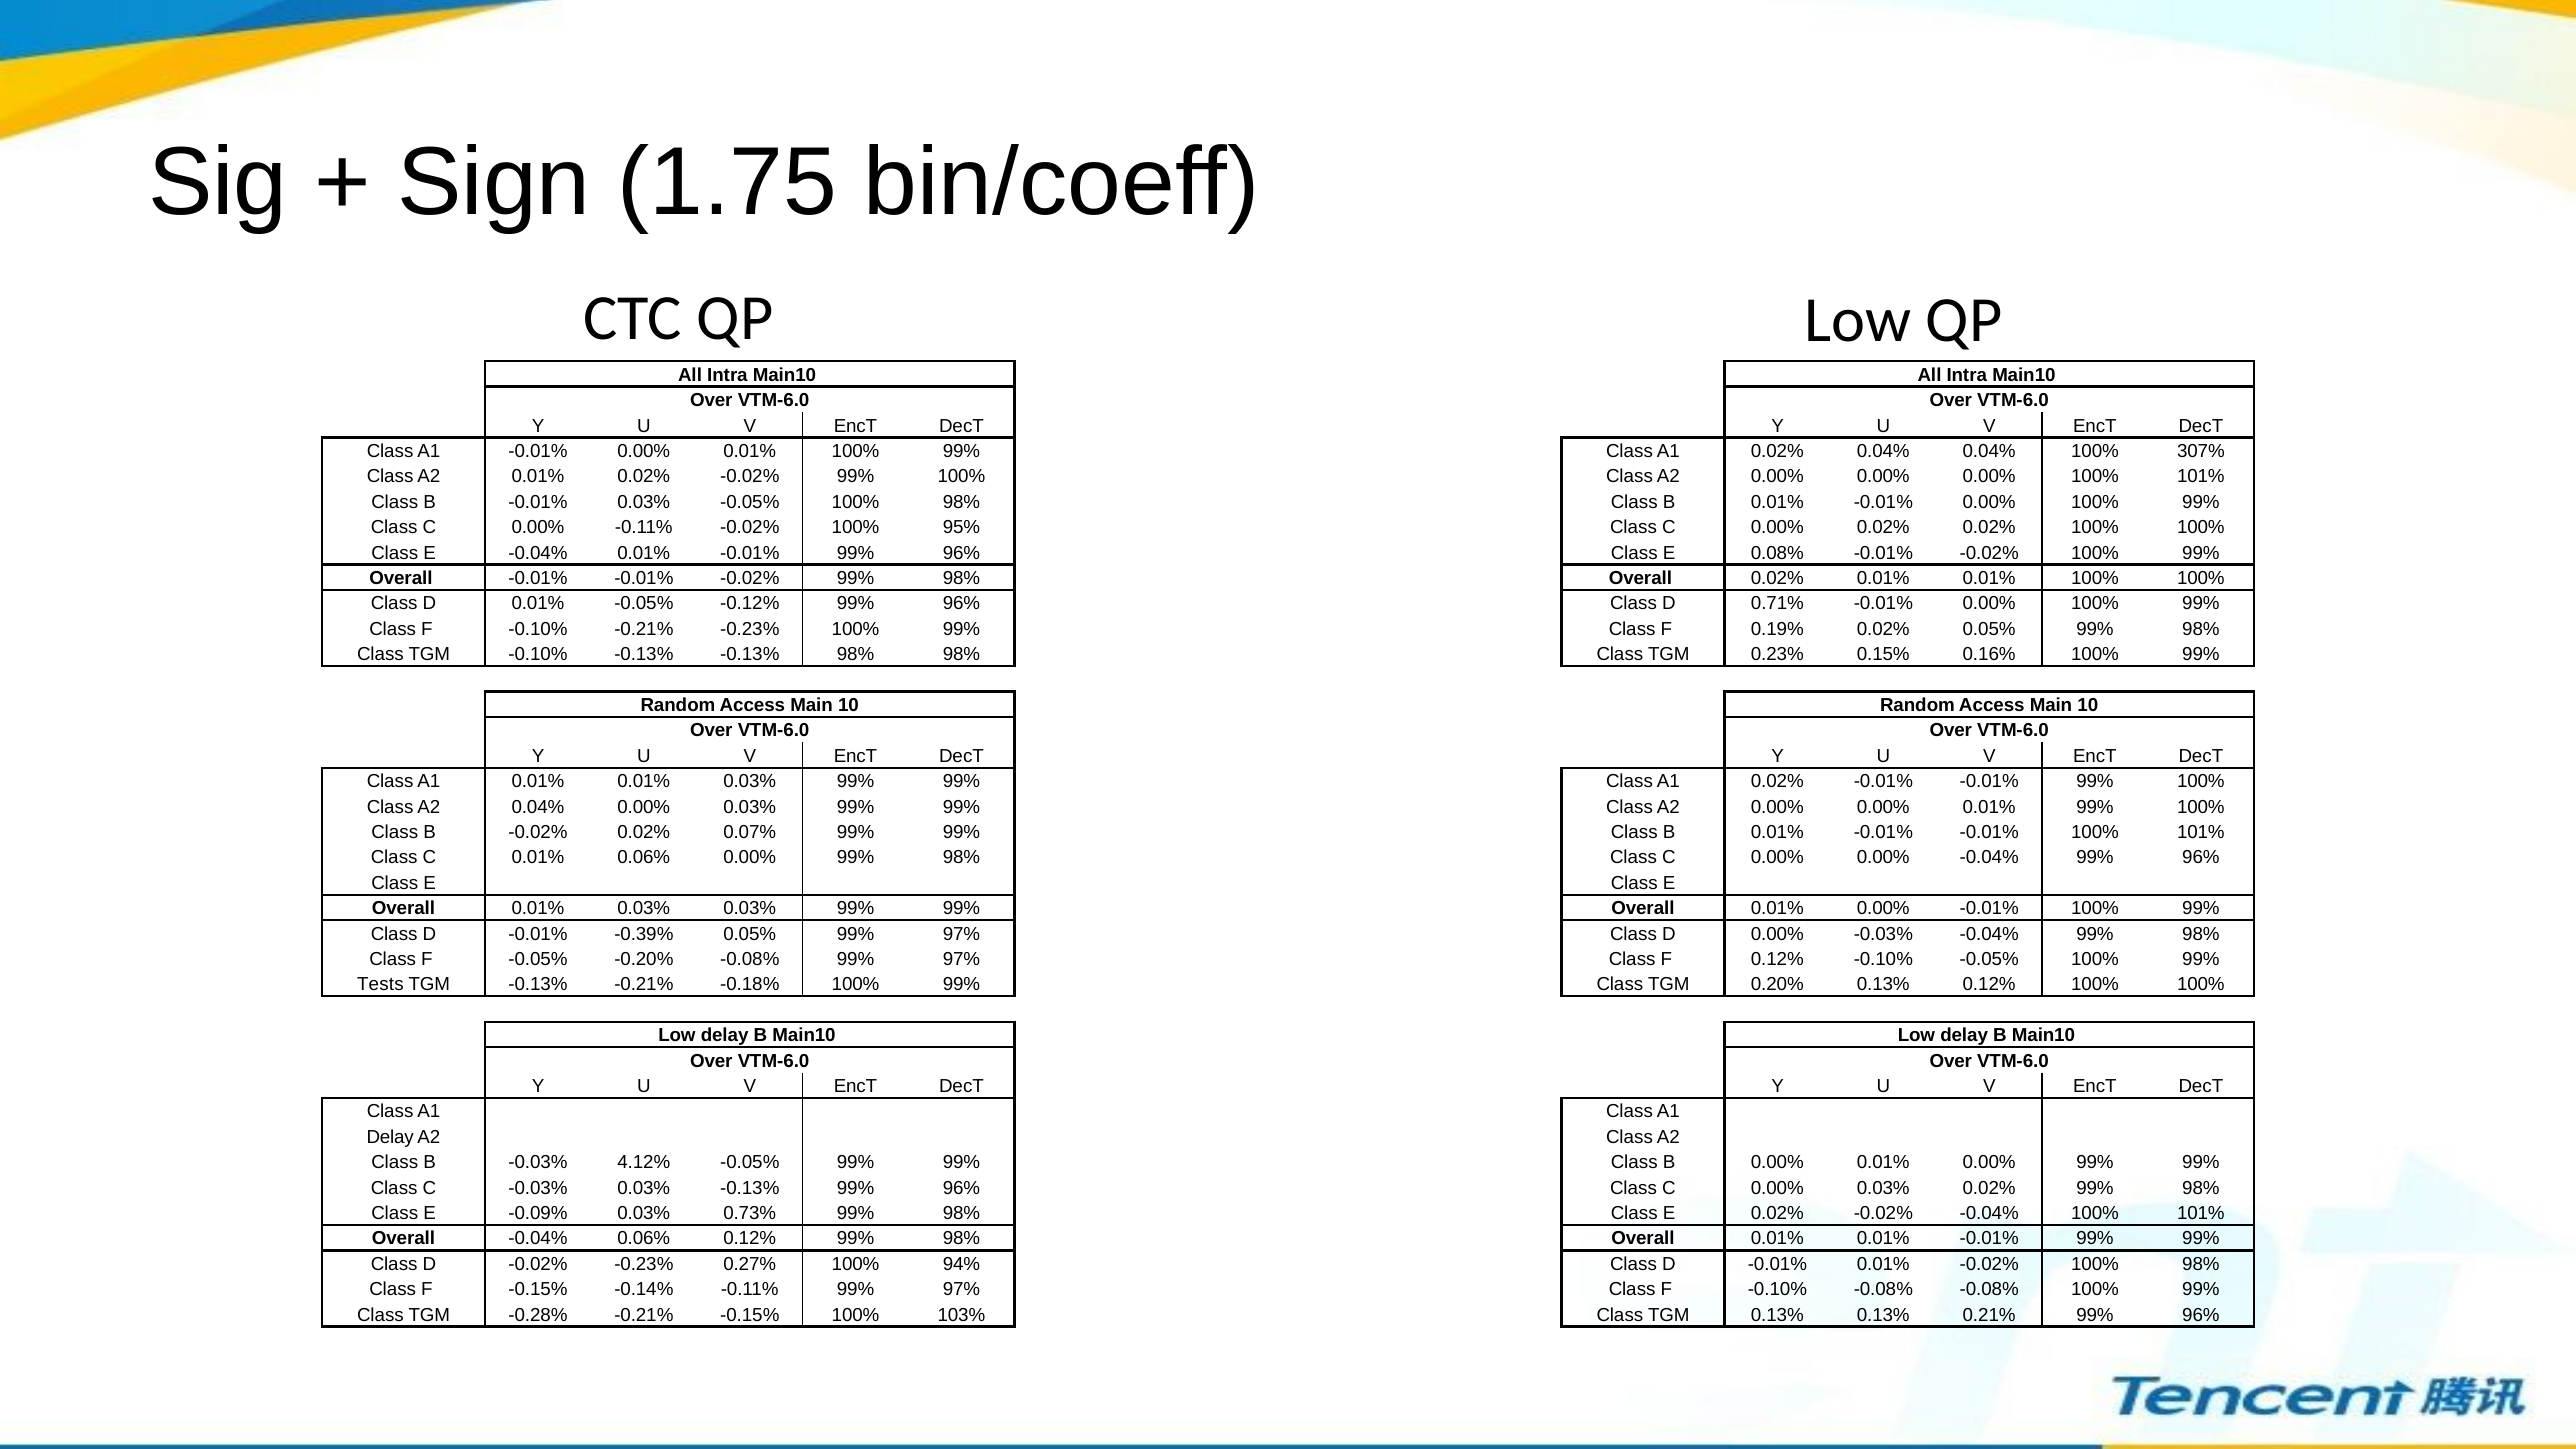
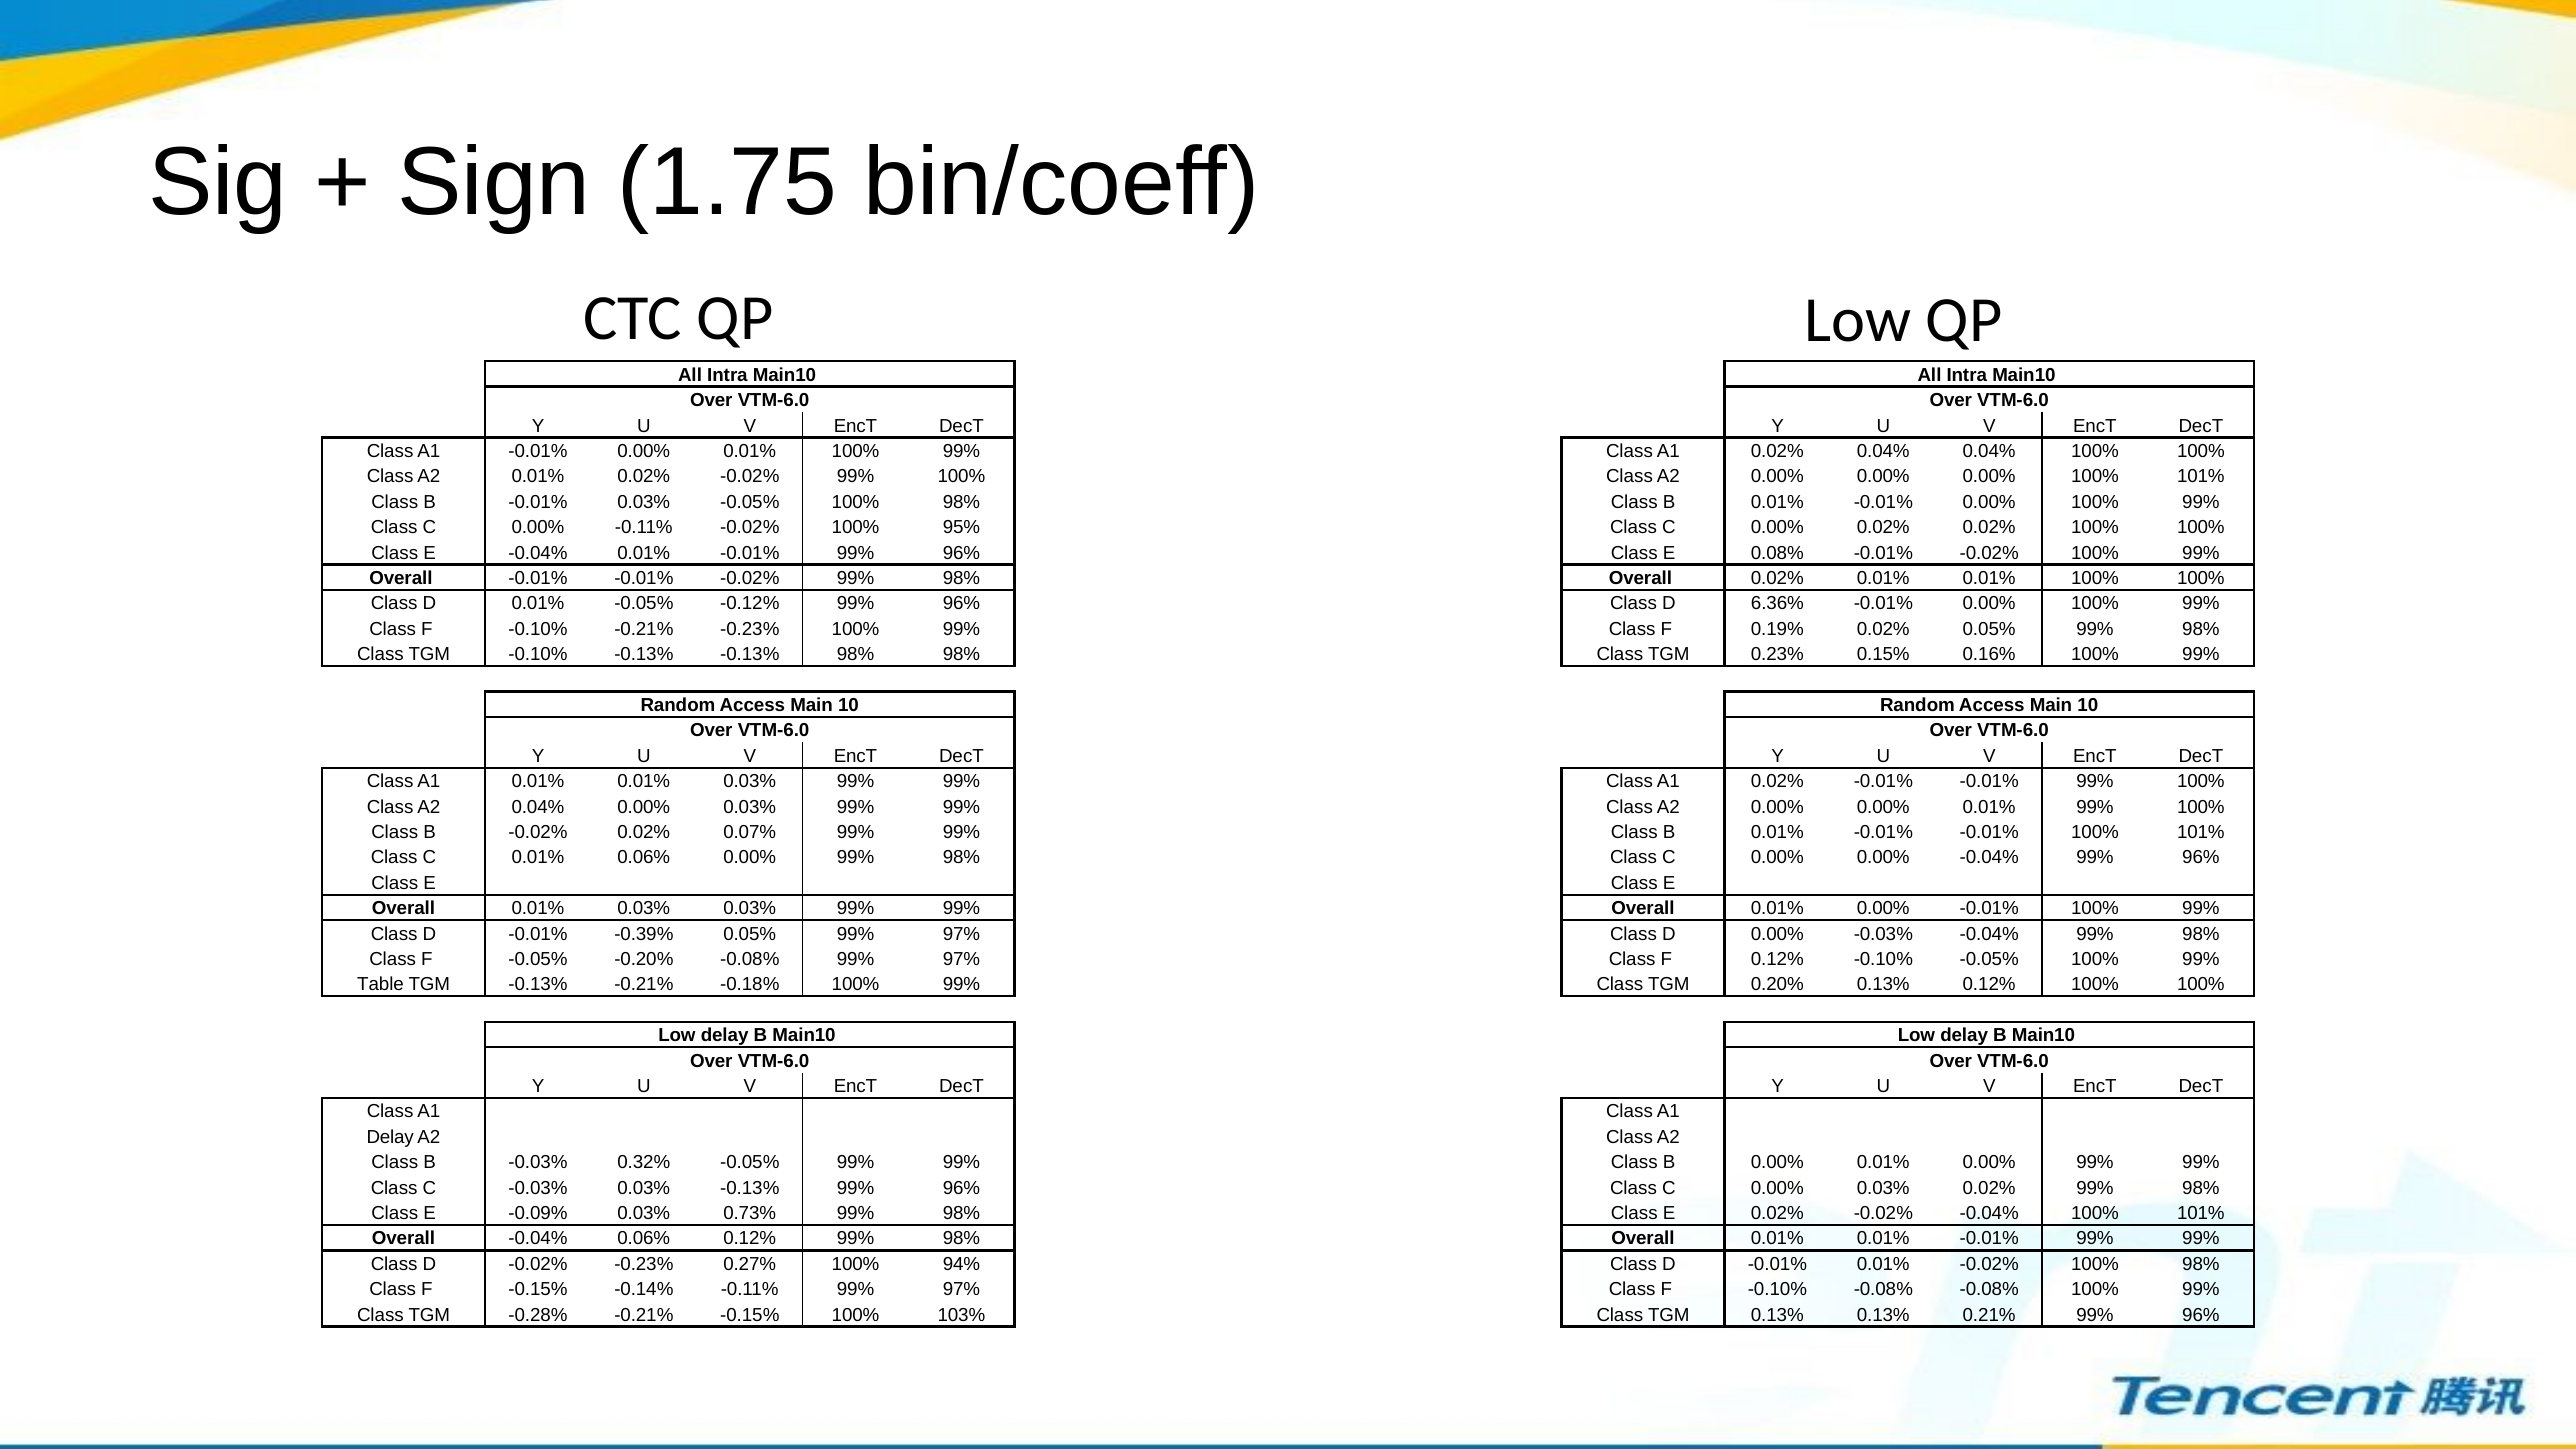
0.04% 100% 307%: 307% -> 100% (2201, 451)
0.71%: 0.71% -> 6.36% (1777, 604)
Tests: Tests -> Table (381, 985)
4.12%: 4.12% -> 0.32% (644, 1163)
